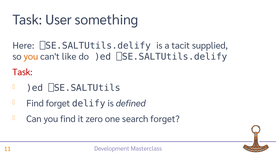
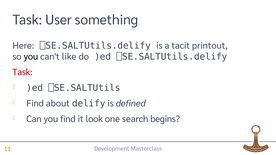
supplied: supplied -> printout (210, 46)
you colour: orange -> black (31, 57)
Find forget: forget -> about (58, 104)
zero: zero -> look (94, 119)
search forget: forget -> begins (165, 119)
